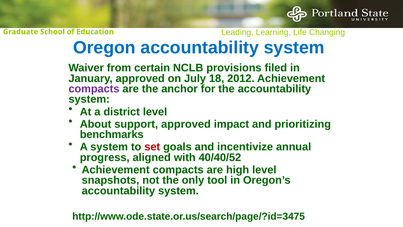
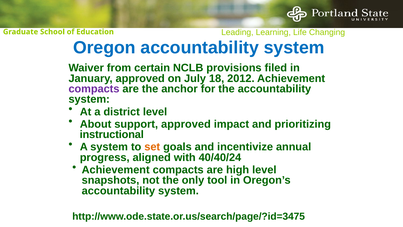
benchmarks: benchmarks -> instructional (112, 134)
set colour: red -> orange (152, 147)
40/40/52: 40/40/52 -> 40/40/24 (220, 157)
